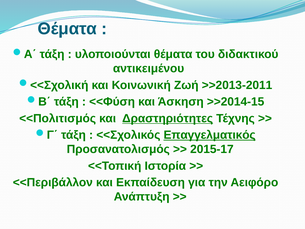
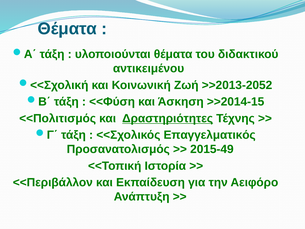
>>2013-2011: >>2013-2011 -> >>2013-2052 (237, 85)
Επαγγελματικός underline: present -> none (210, 135)
2015-17: 2015-17 -> 2015-49 (212, 149)
